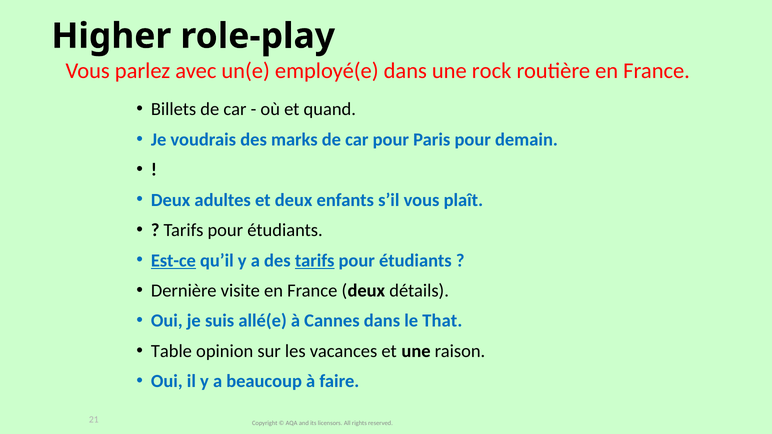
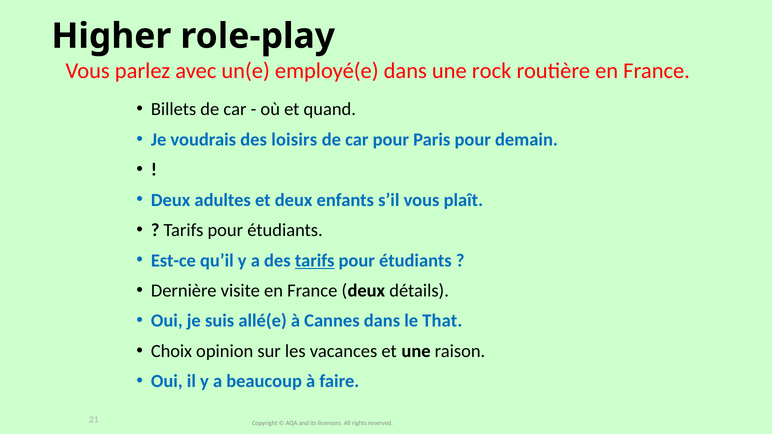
marks: marks -> loisirs (294, 140)
Est-ce underline: present -> none (173, 261)
Table: Table -> Choix (171, 351)
